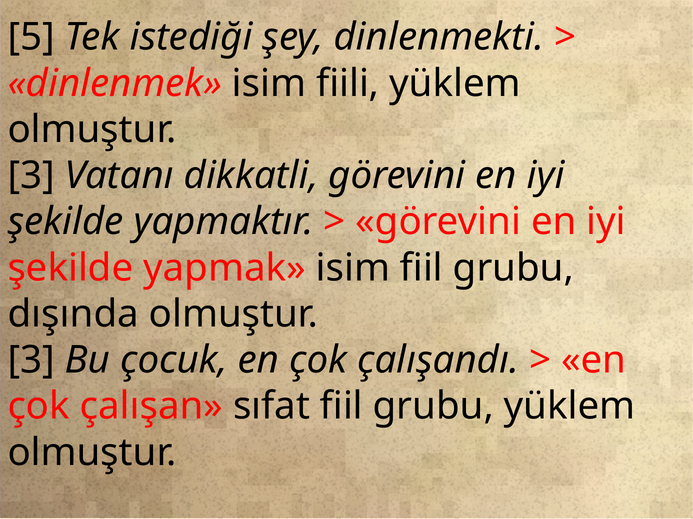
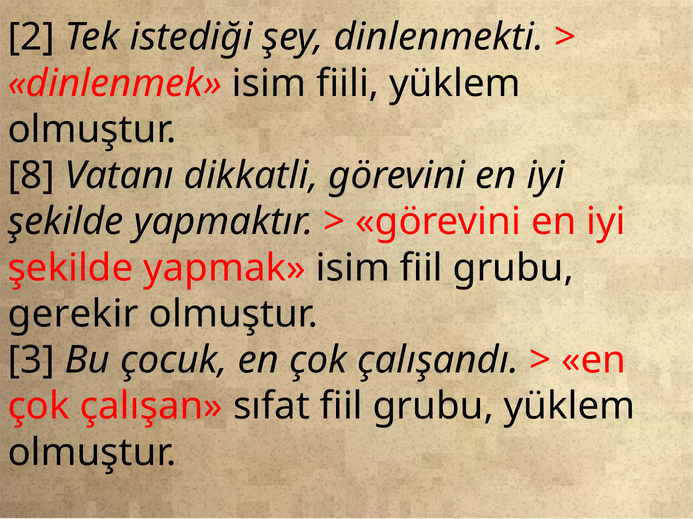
5: 5 -> 2 (31, 37)
3: 3 -> 8 (31, 176)
dışında: dışında -> gerekir (73, 314)
